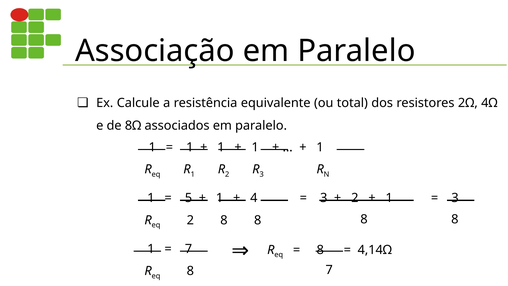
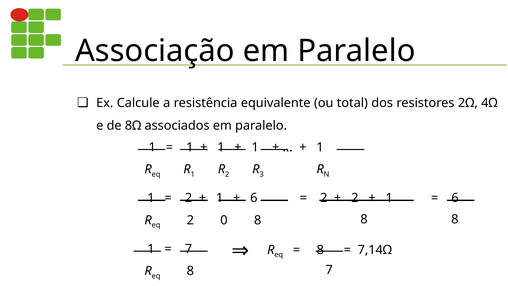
5: 5 -> 2 (189, 198)
4: 4 -> 6 (254, 198)
3: 3 -> 2 (324, 198)
3: 3 -> 6 (455, 198)
2 8: 8 -> 0 (224, 220)
4,14Ω: 4,14Ω -> 7,14Ω (375, 250)
